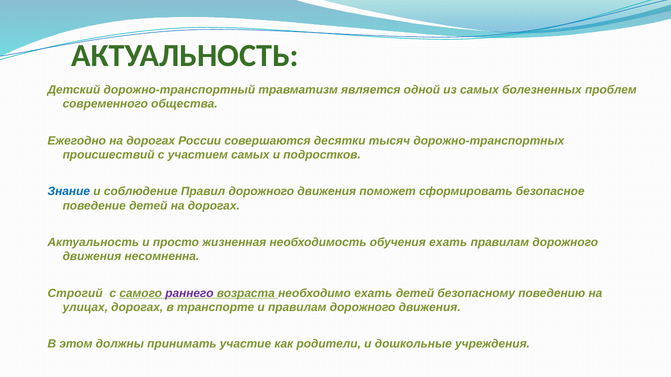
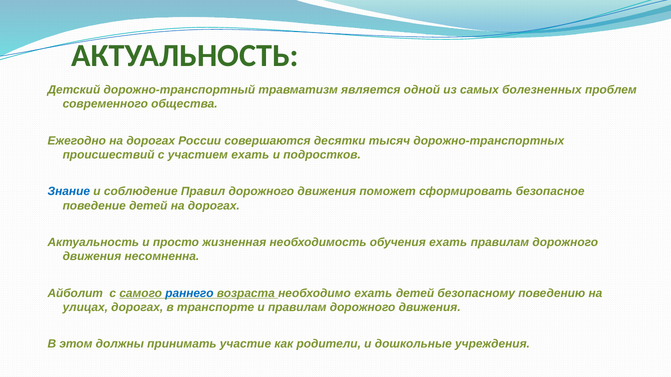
участием самых: самых -> ехать (250, 155)
Строгий: Строгий -> Айболит (75, 294)
раннего colour: purple -> blue (189, 294)
